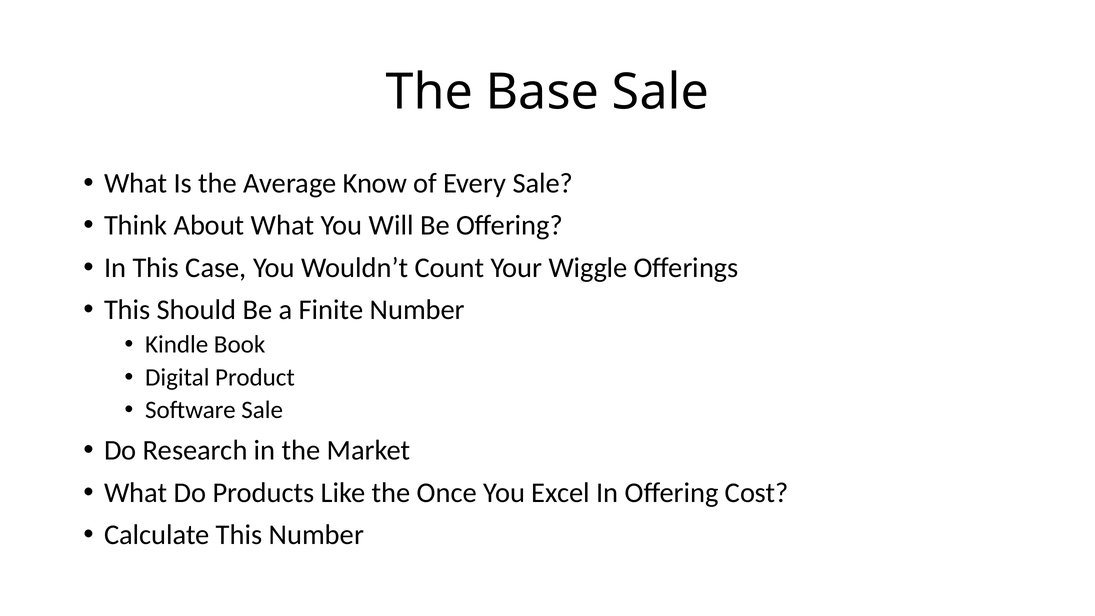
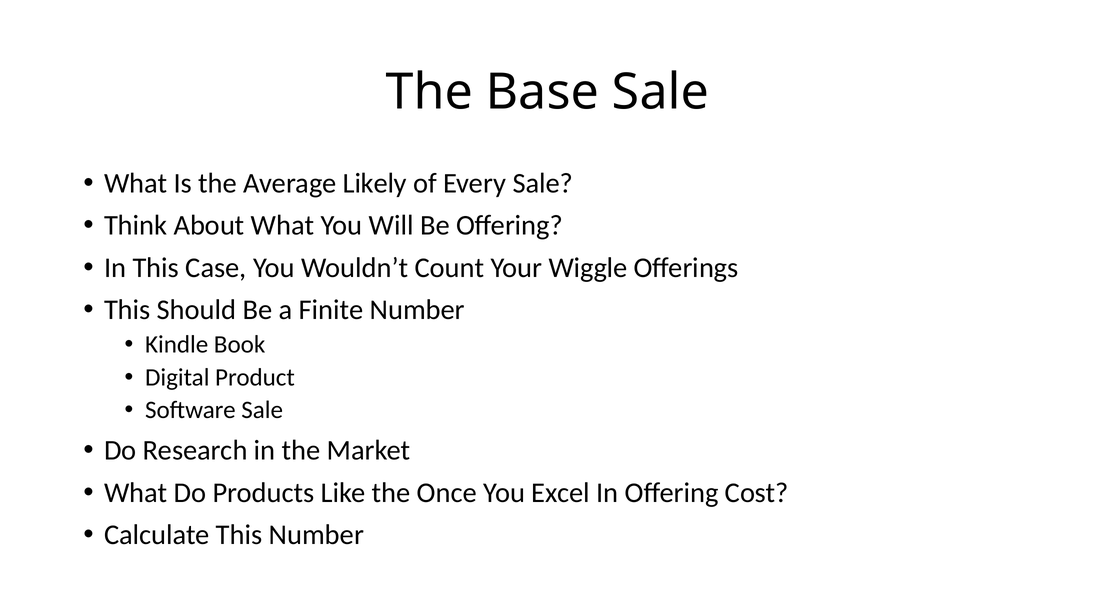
Know: Know -> Likely (375, 183)
